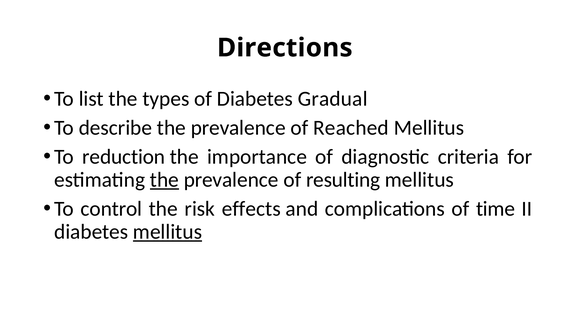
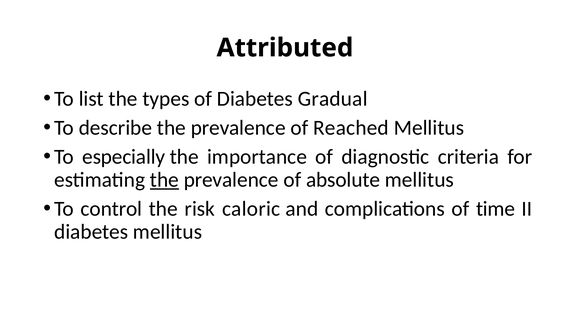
Directions: Directions -> Attributed (285, 48)
reduction: reduction -> especially (124, 157)
resulting: resulting -> absolute (343, 180)
effects: effects -> caloric (251, 209)
mellitus underline: present -> none (168, 232)
